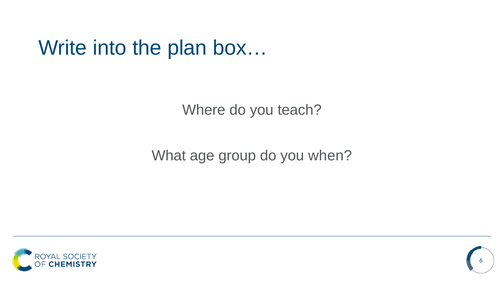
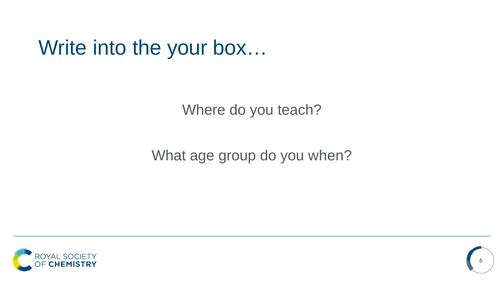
plan: plan -> your (187, 48)
